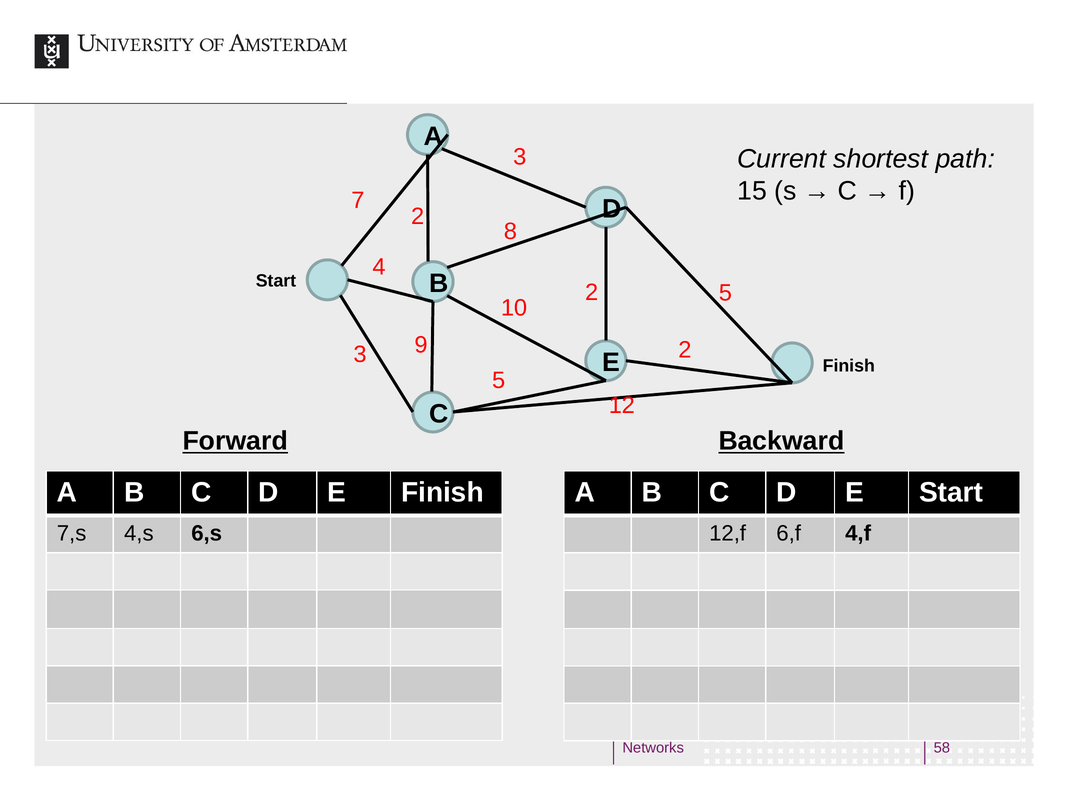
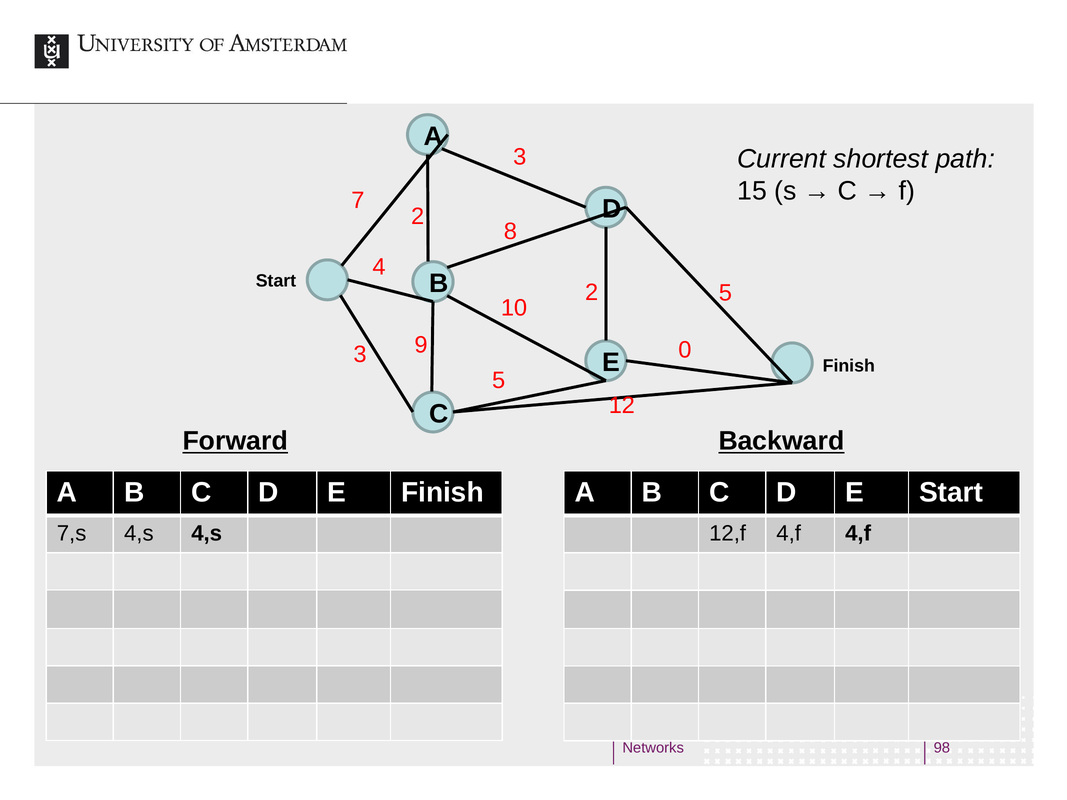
9 2: 2 -> 0 (685, 350)
4,s 6,s: 6,s -> 4,s (207, 534)
12,f 6,f: 6,f -> 4,f (789, 534)
58: 58 -> 98 (942, 748)
